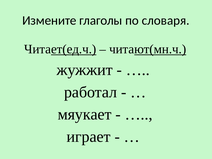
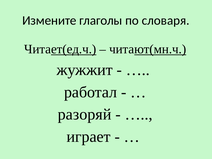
мяукает: мяукает -> разоряй (85, 114)
